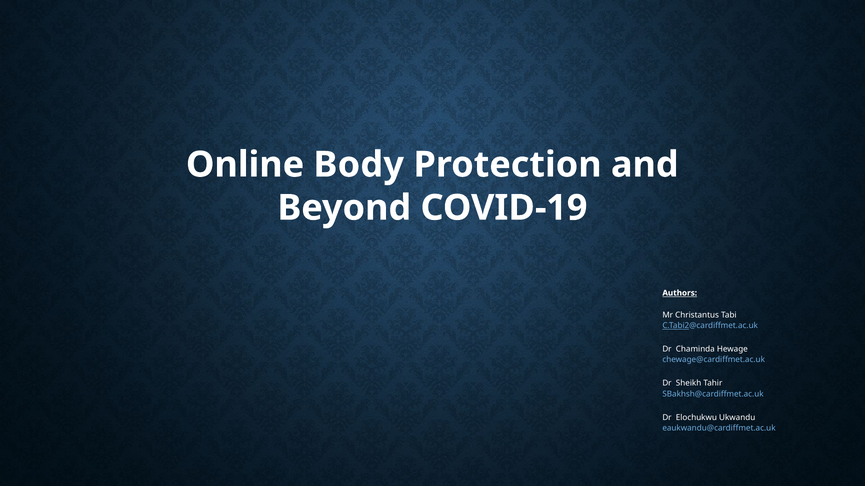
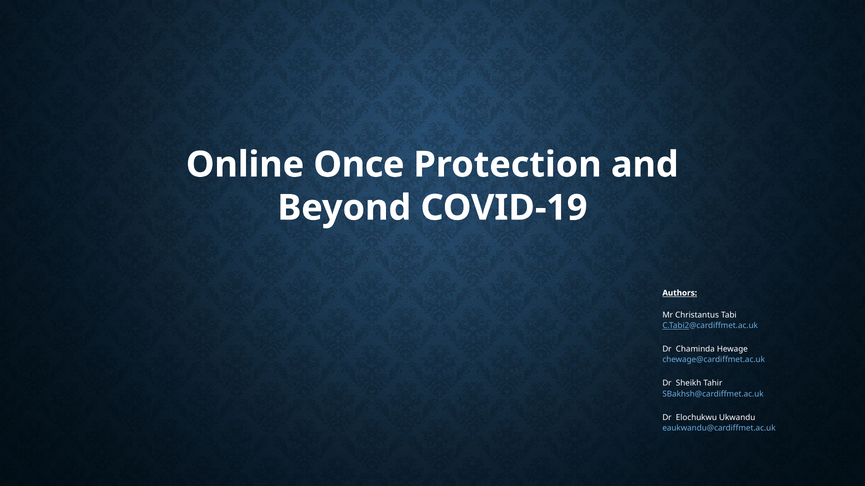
Body: Body -> Once (359, 165)
